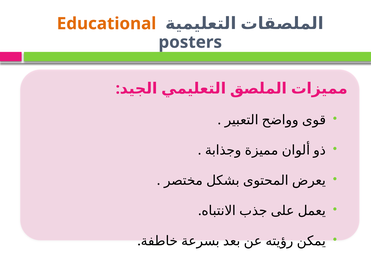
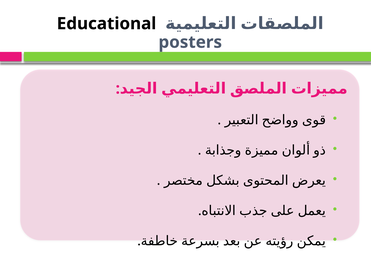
Educational colour: orange -> black (107, 24)
